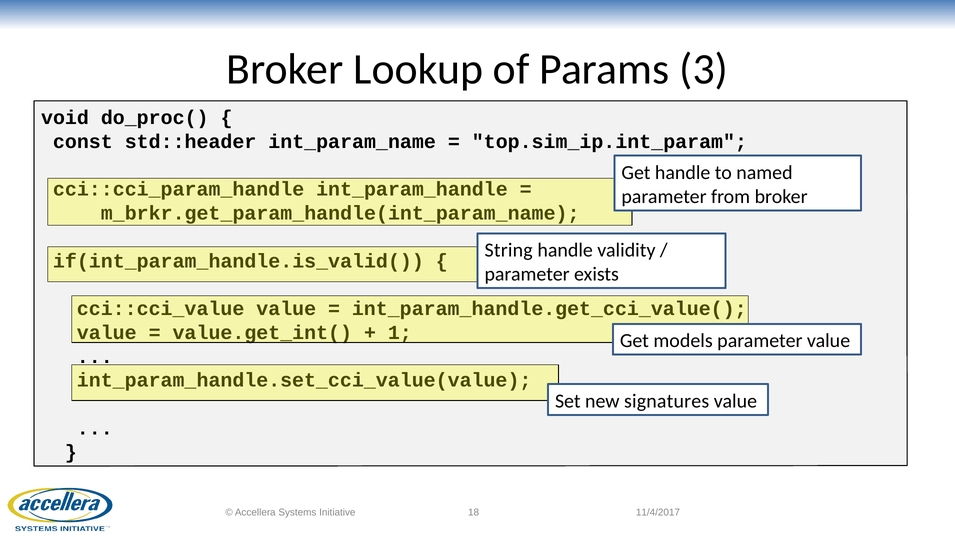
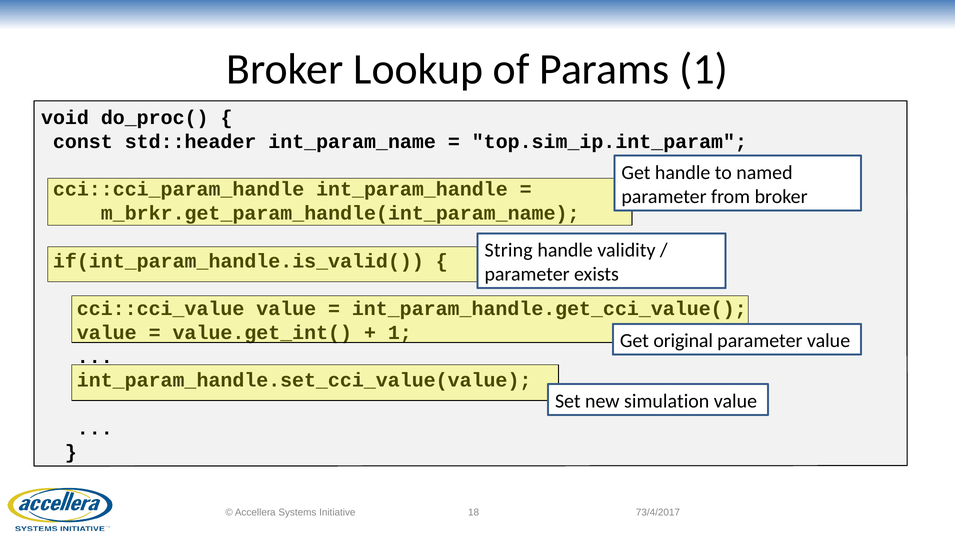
Params 3: 3 -> 1 (704, 69)
models: models -> original (683, 341)
signatures: signatures -> simulation (667, 401)
11/4/2017: 11/4/2017 -> 73/4/2017 (658, 513)
